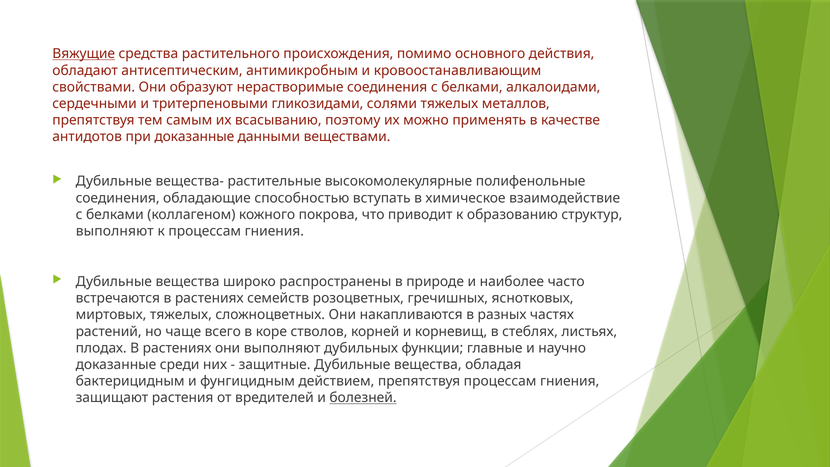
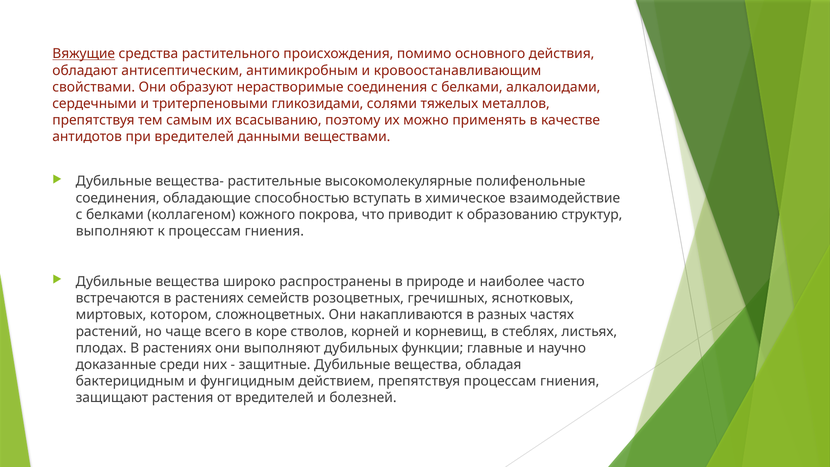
при доказанные: доказанные -> вредителей (194, 137)
миртовых тяжелых: тяжелых -> котором (181, 315)
болезней underline: present -> none (363, 398)
